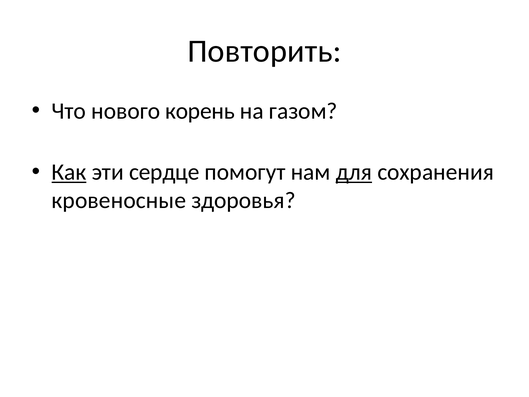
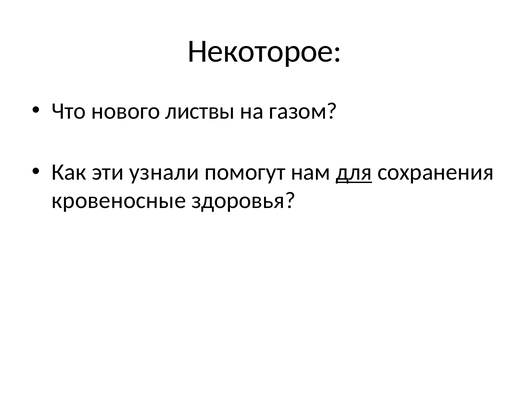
Повторить: Повторить -> Некоторое (265, 51)
корень: корень -> листвы (200, 111)
Как underline: present -> none (69, 172)
сердце: сердце -> узнали (164, 172)
